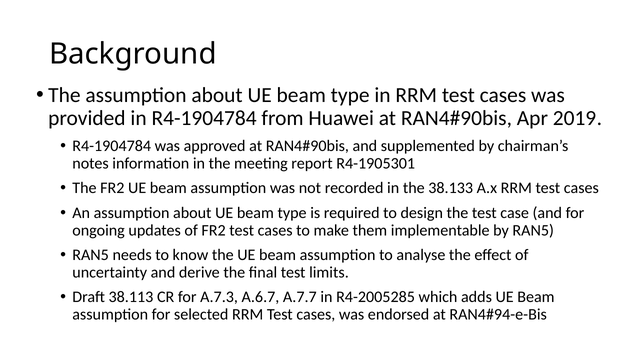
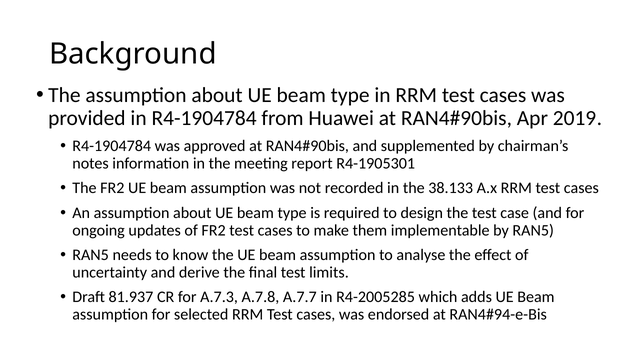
38.113: 38.113 -> 81.937 (131, 297)
A.6.7: A.6.7 -> A.7.8 (260, 297)
